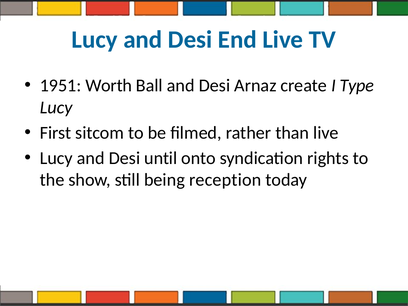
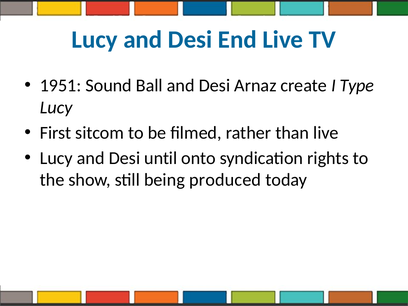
Worth: Worth -> Sound (109, 86)
reception: reception -> produced (225, 180)
